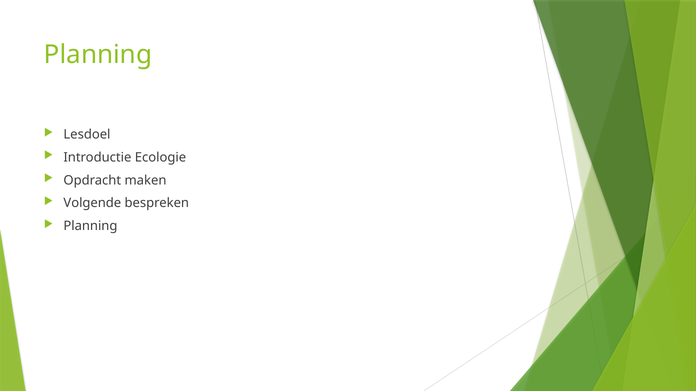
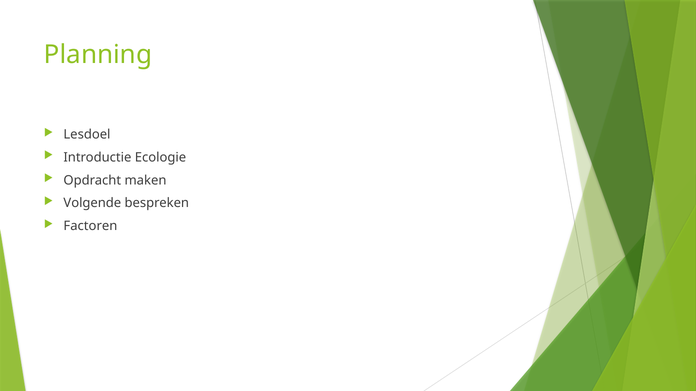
Planning: Planning -> Factoren (90, 226)
